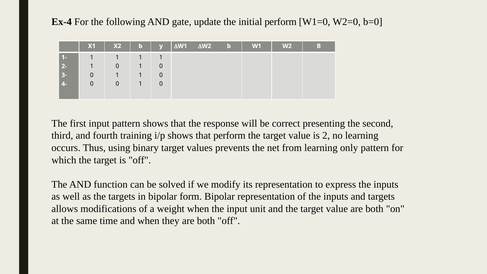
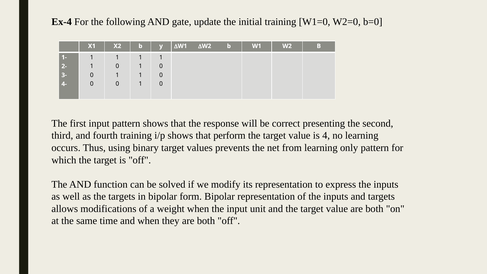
initial perform: perform -> training (280, 22)
2: 2 -> 4 (326, 136)
